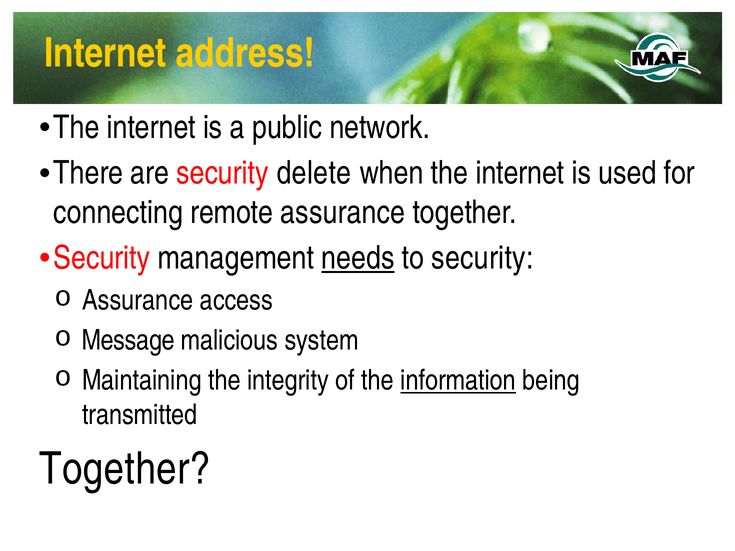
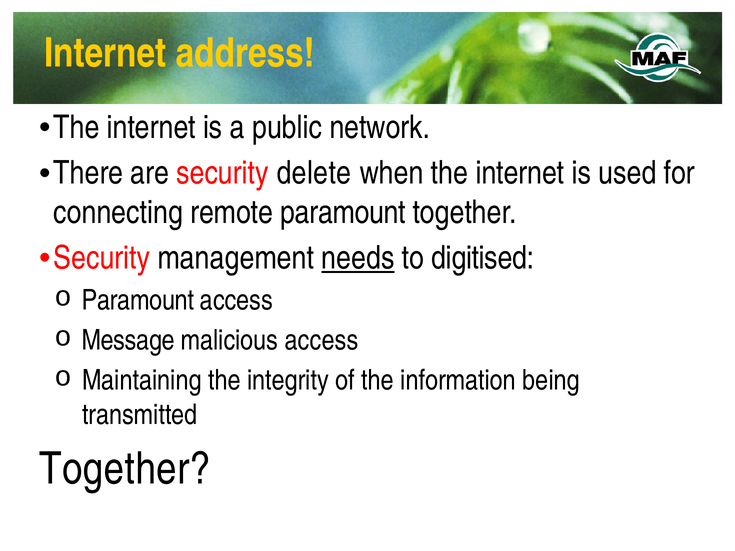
remote assurance: assurance -> paramount (343, 212)
to security: security -> digitised (483, 258)
Assurance: Assurance -> Paramount (138, 300)
malicious system: system -> access (321, 340)
information underline: present -> none (458, 381)
